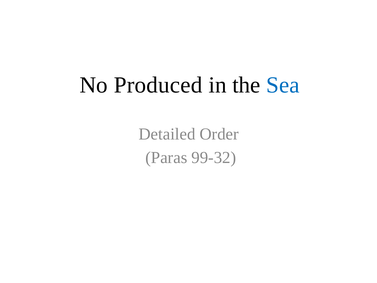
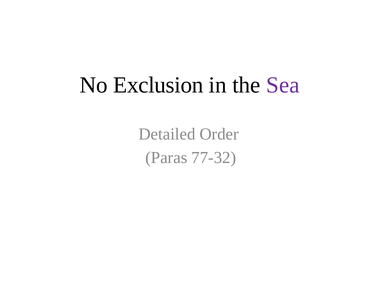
Produced: Produced -> Exclusion (158, 85)
Sea colour: blue -> purple (283, 85)
99-32: 99-32 -> 77-32 (214, 157)
